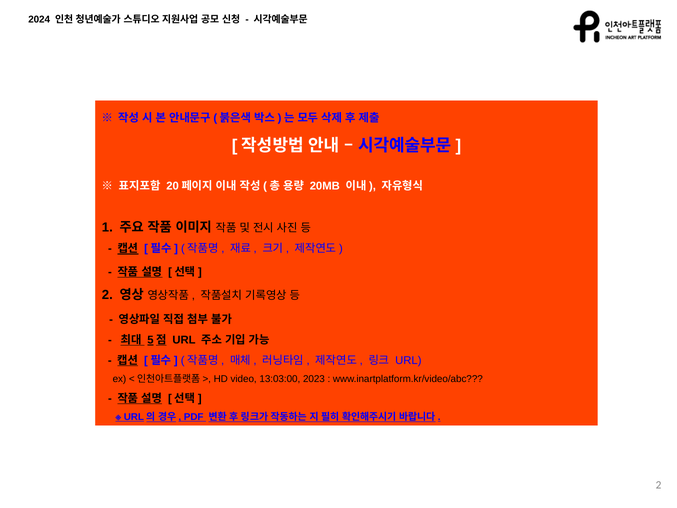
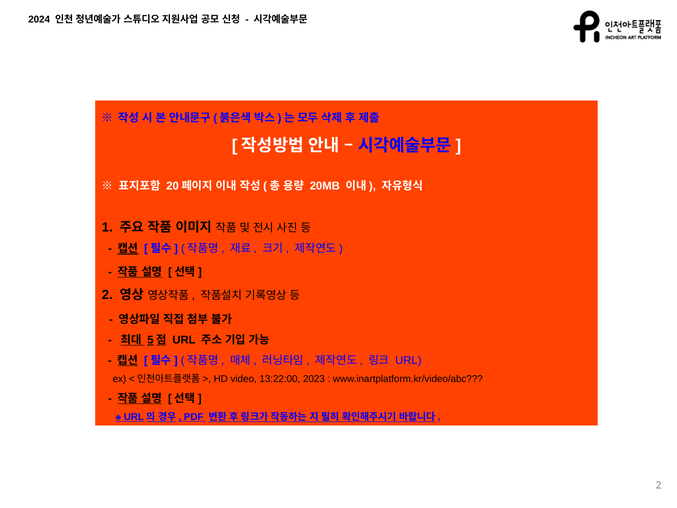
13:03:00: 13:03:00 -> 13:22:00 (280, 379)
